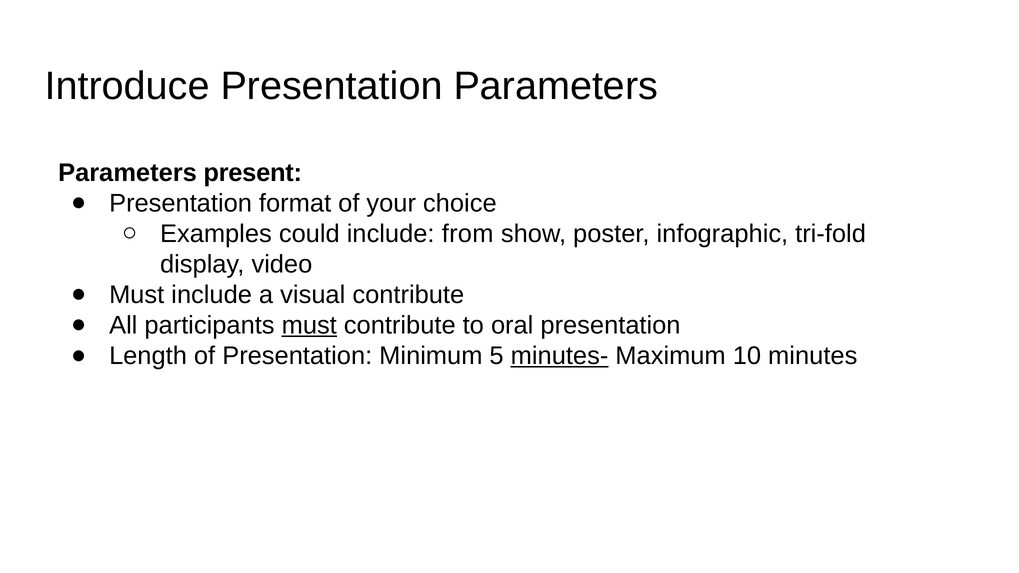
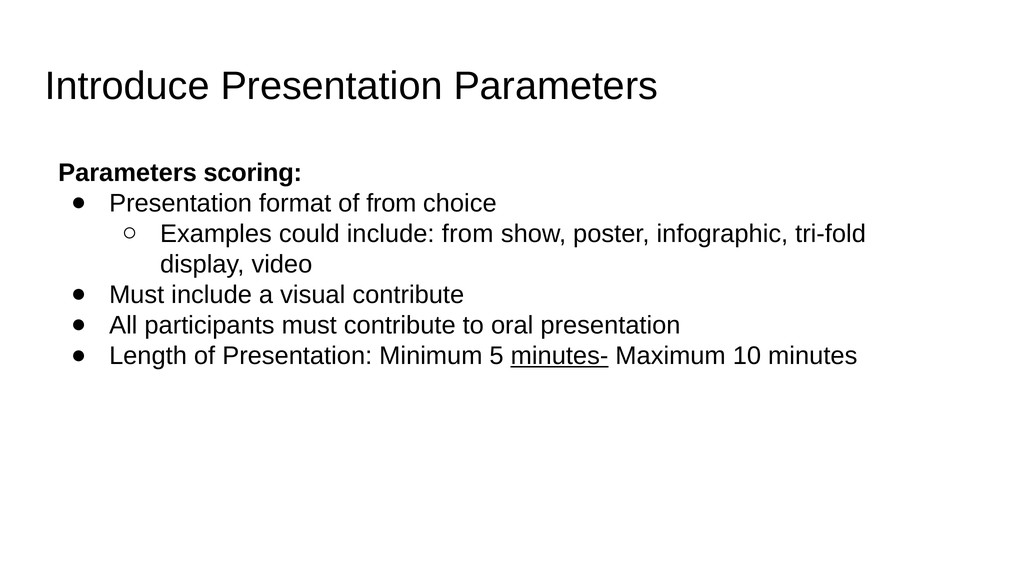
present: present -> scoring (253, 173)
of your: your -> from (391, 203)
must underline: present -> none (309, 326)
